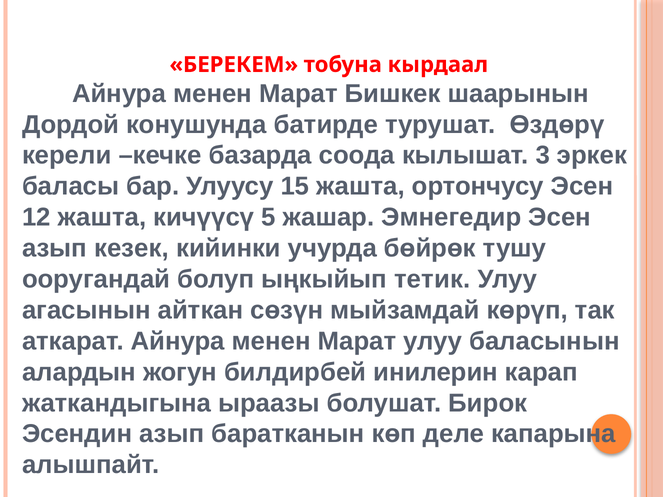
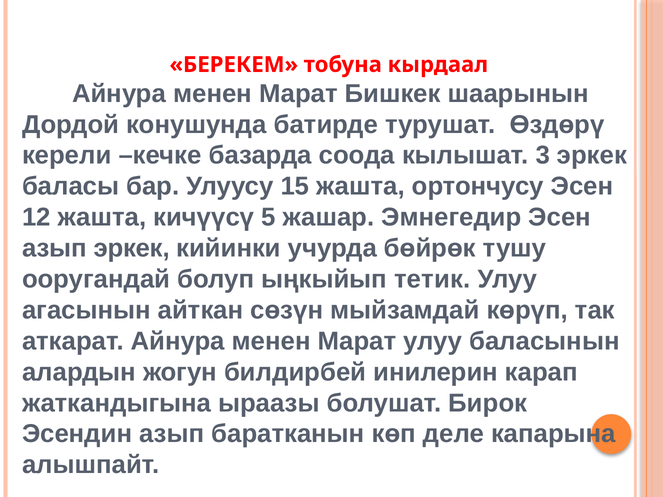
азып кезек: кезек -> эркек (132, 248)
